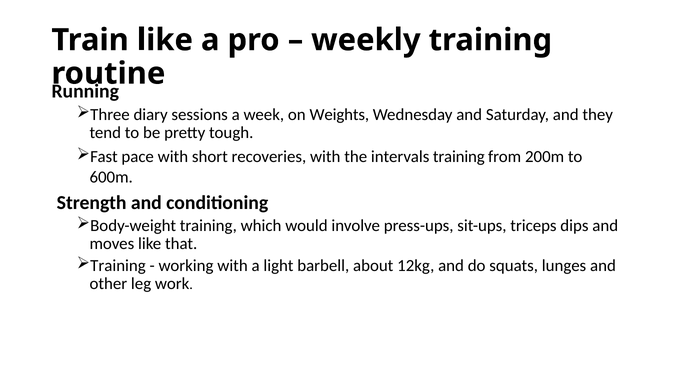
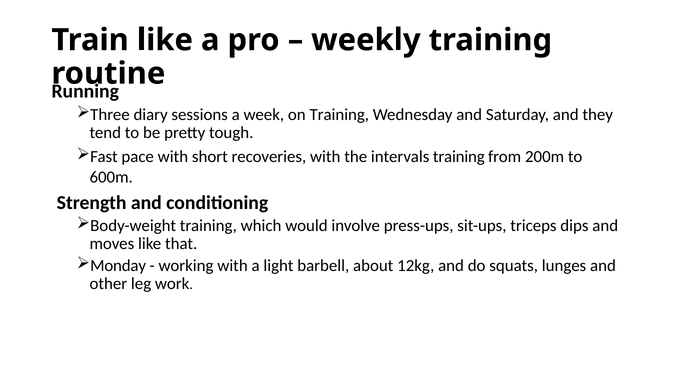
on Weights: Weights -> Training (339, 114)
Training: Training -> Monday (118, 265)
